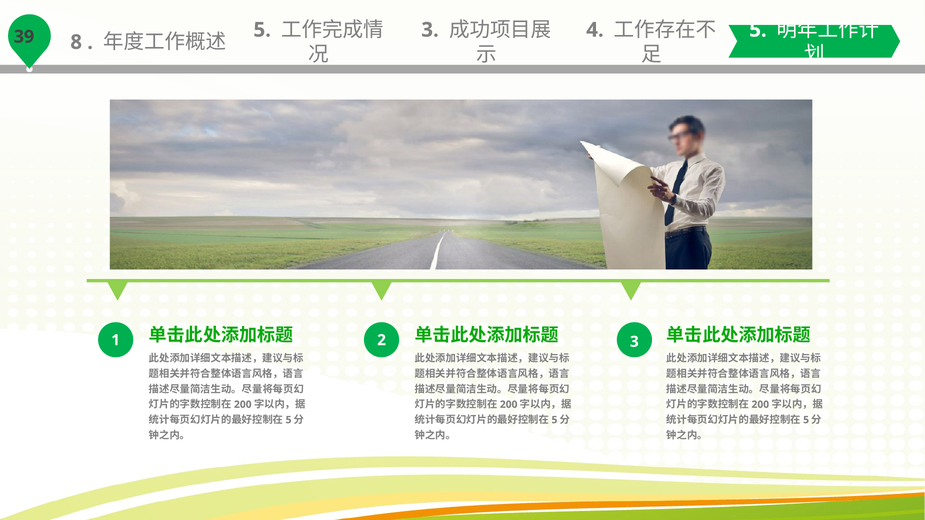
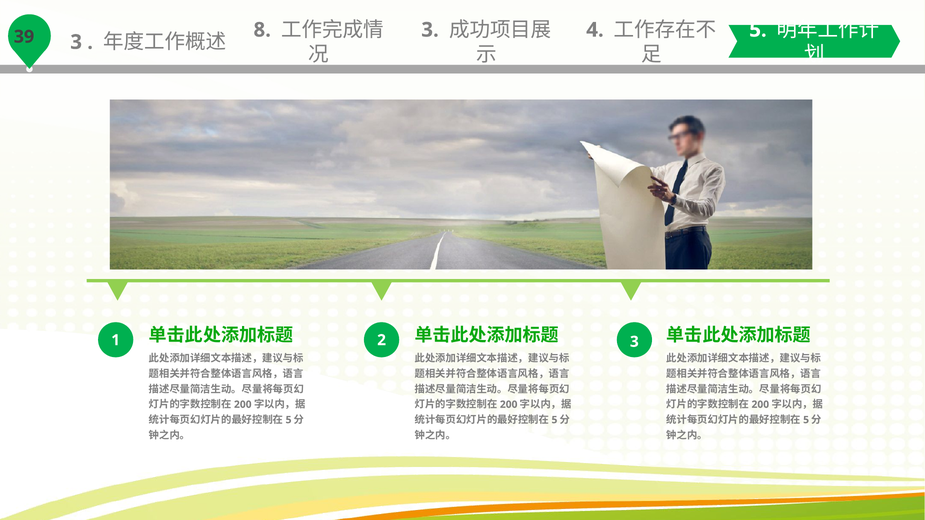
8: 8 -> 3 (76, 42)
5: 5 -> 8 (262, 30)
